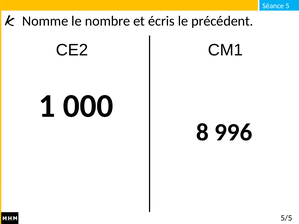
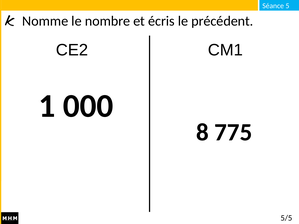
996: 996 -> 775 (233, 132)
